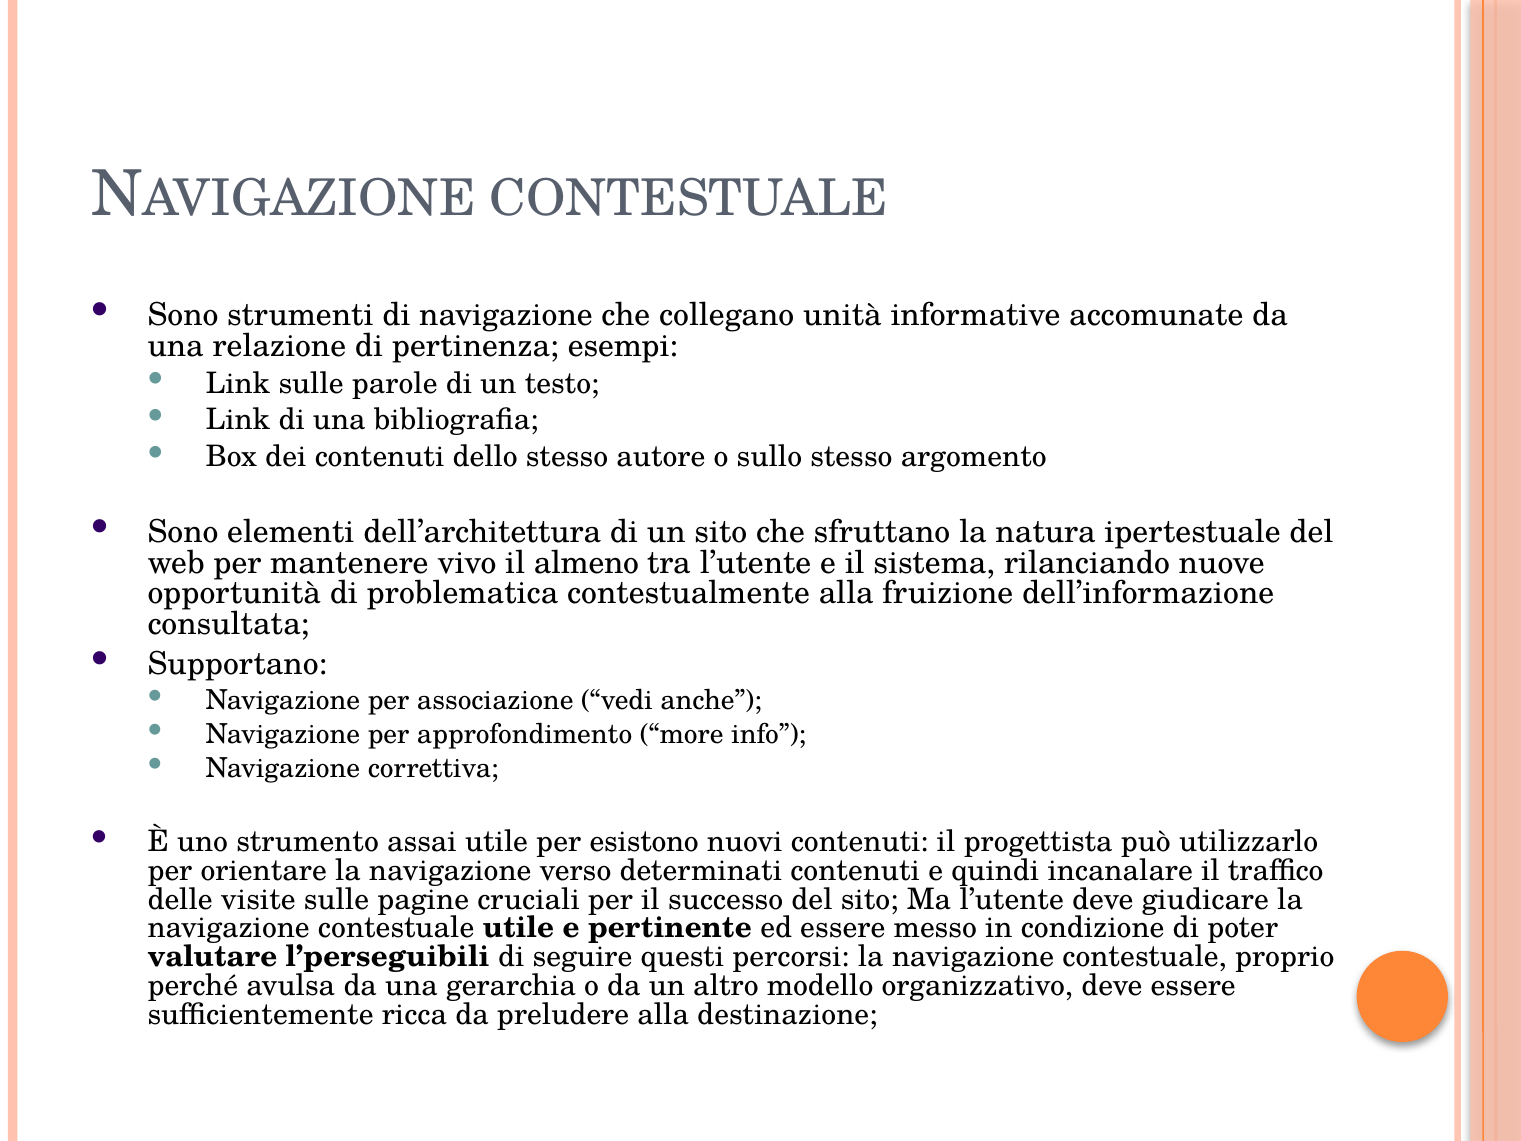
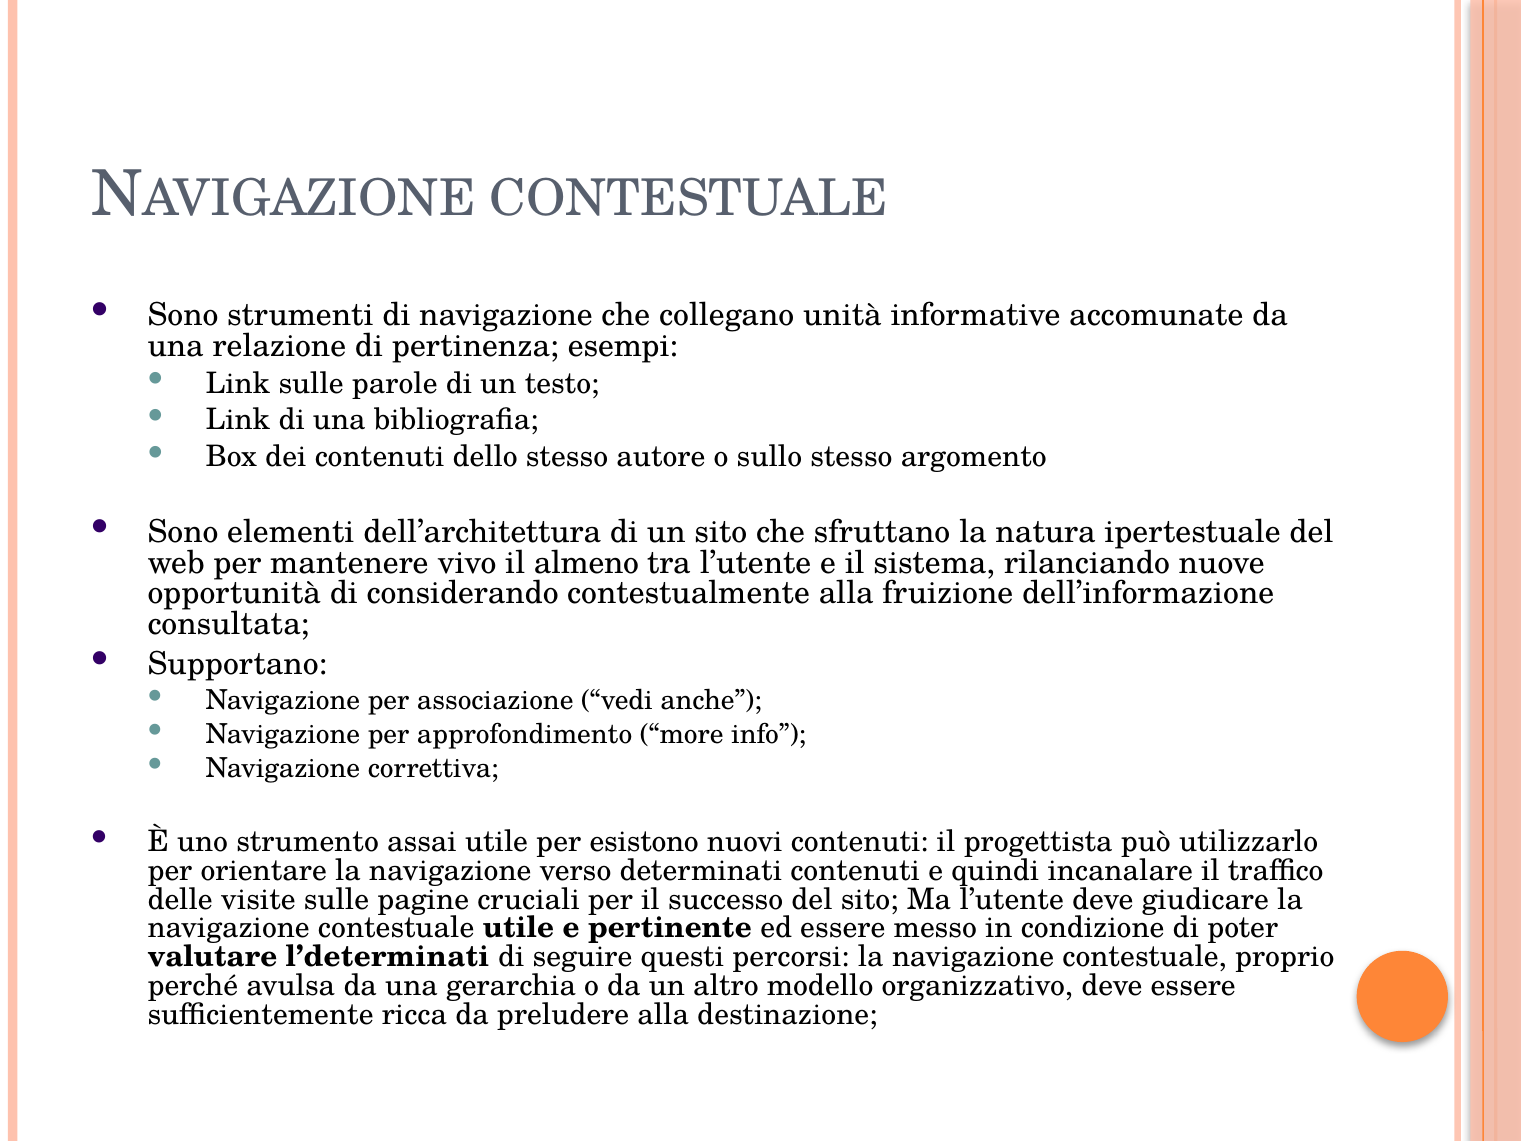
problematica: problematica -> considerando (463, 593)
l’perseguibili: l’perseguibili -> l’determinati (388, 957)
